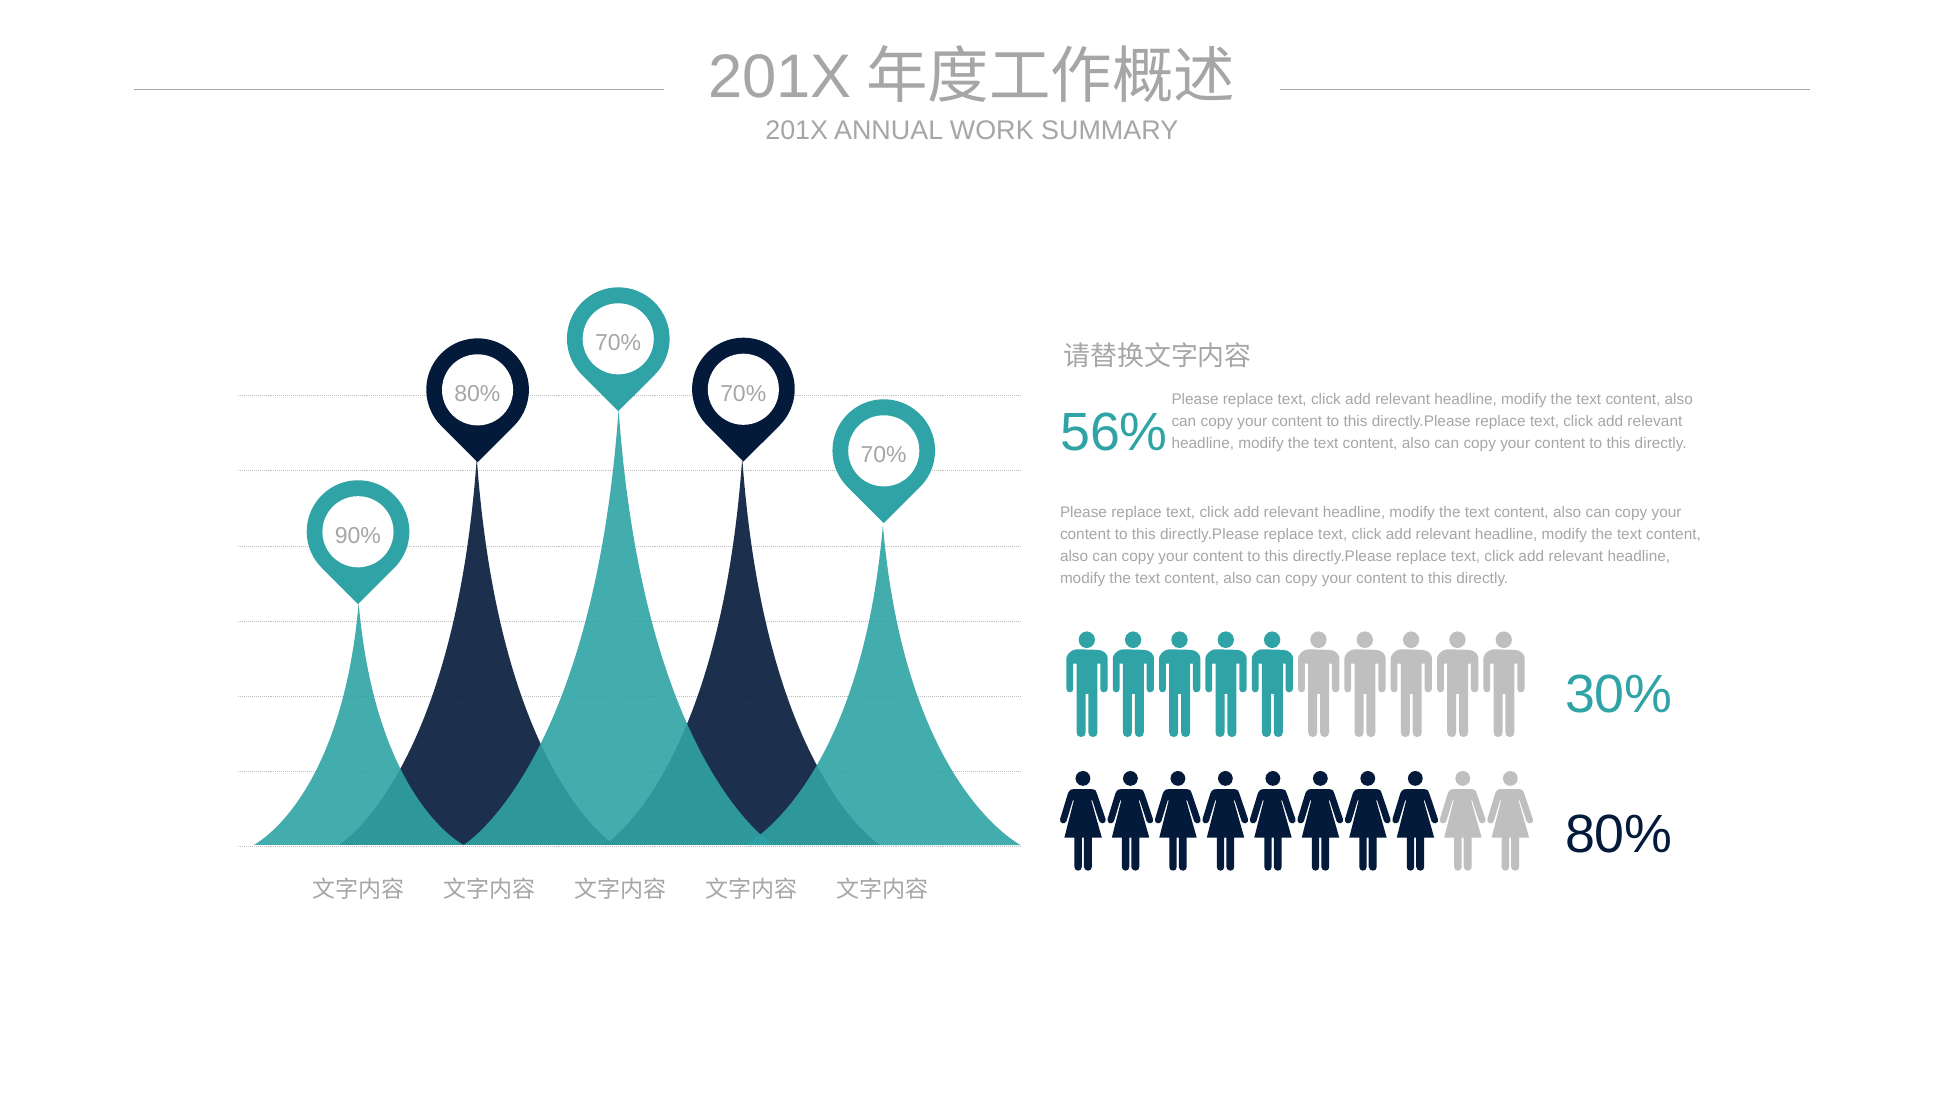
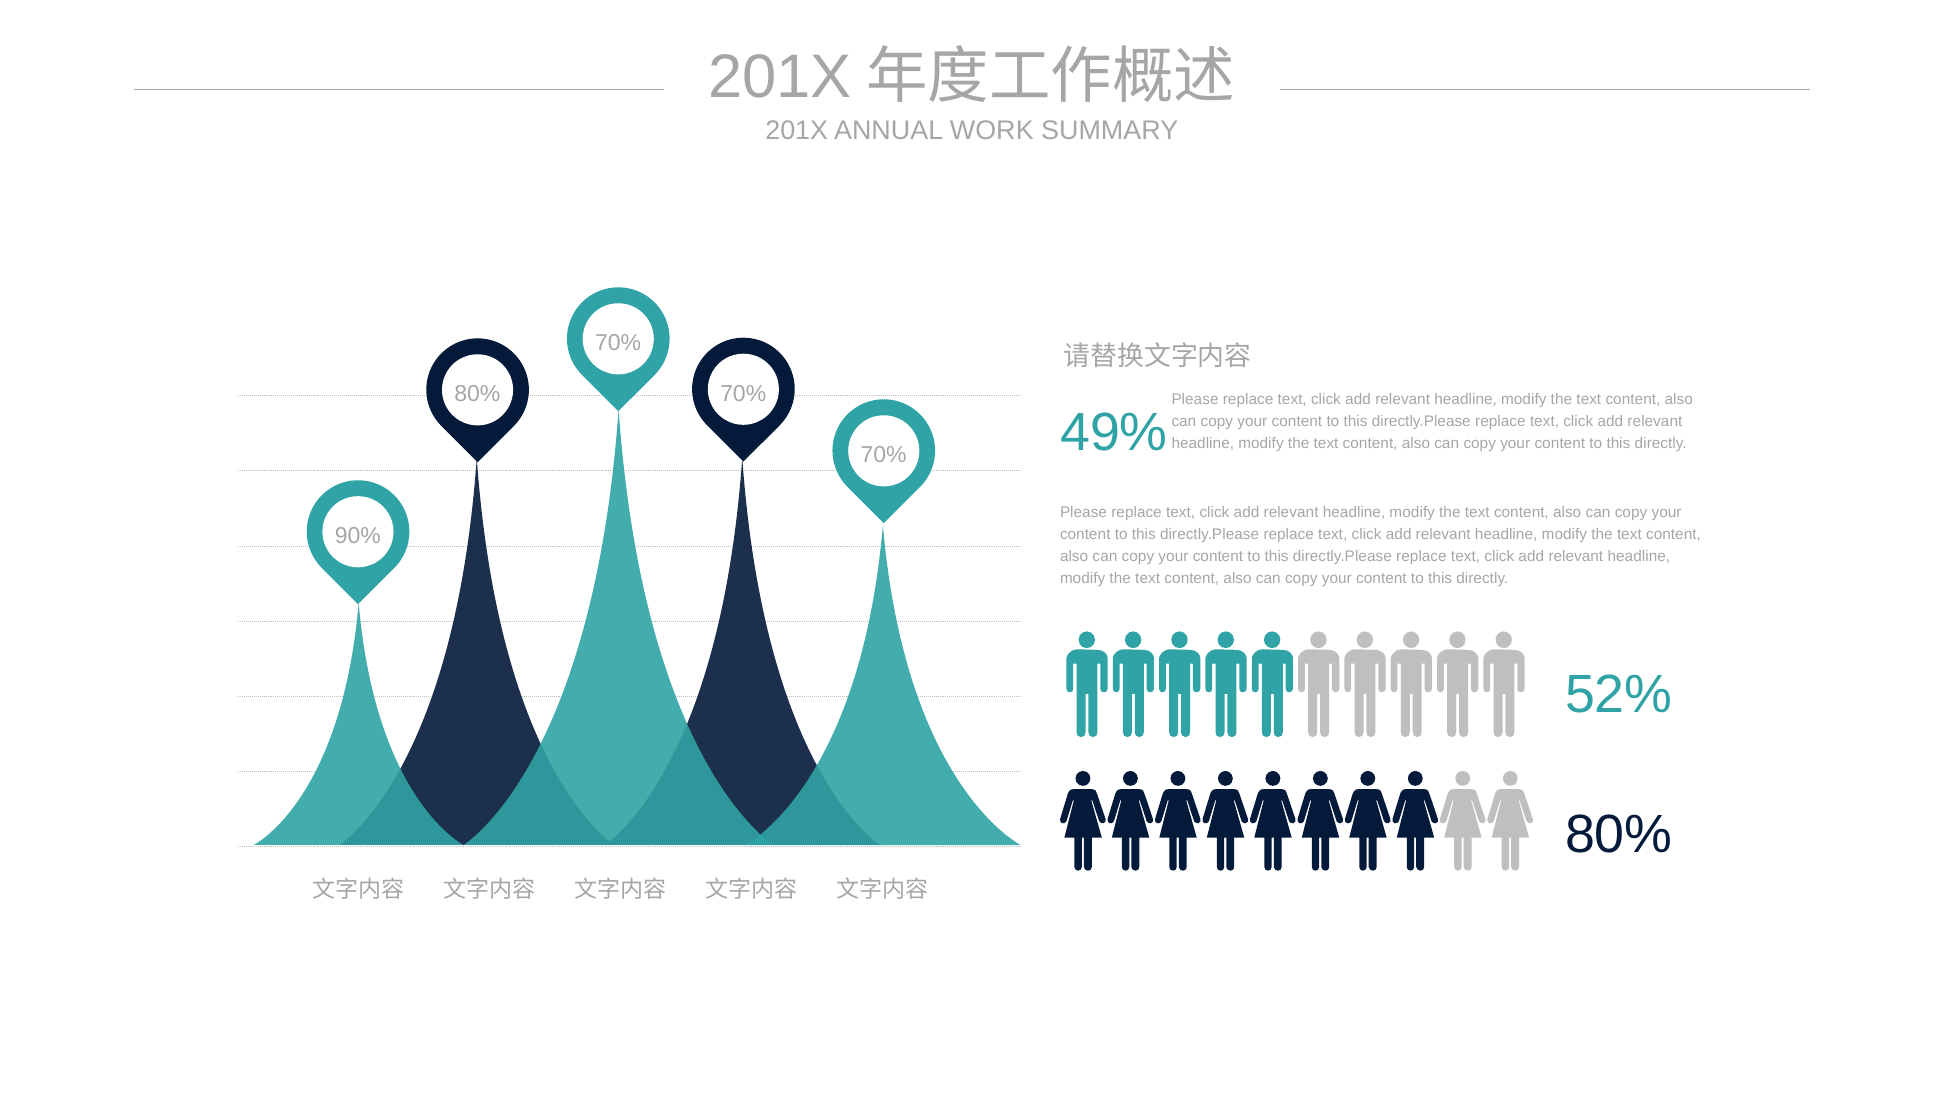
56%: 56% -> 49% (1114, 433)
30%: 30% -> 52% (1619, 694)
